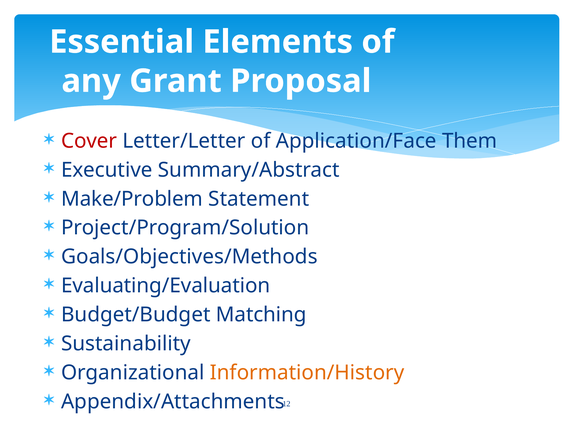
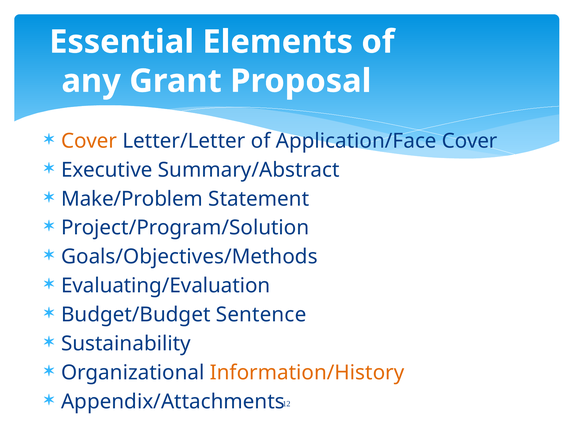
Cover colour: red -> orange (89, 141)
Application/Face Them: Them -> Cover (470, 141)
Matching: Matching -> Sentence (261, 315)
